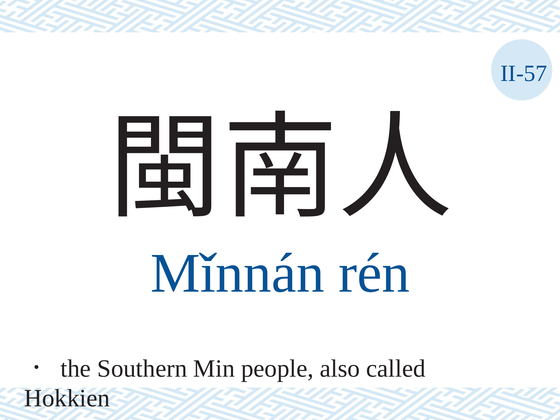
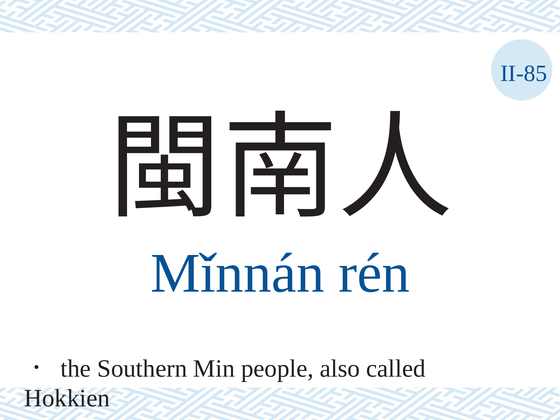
II-57: II-57 -> II-85 (524, 73)
